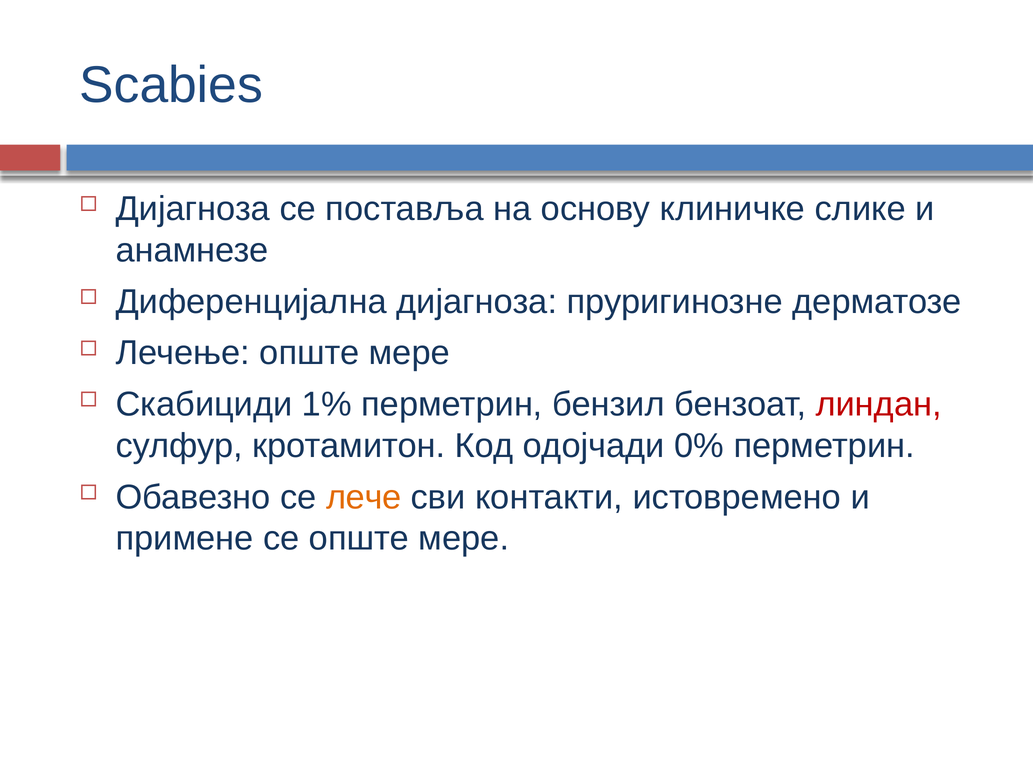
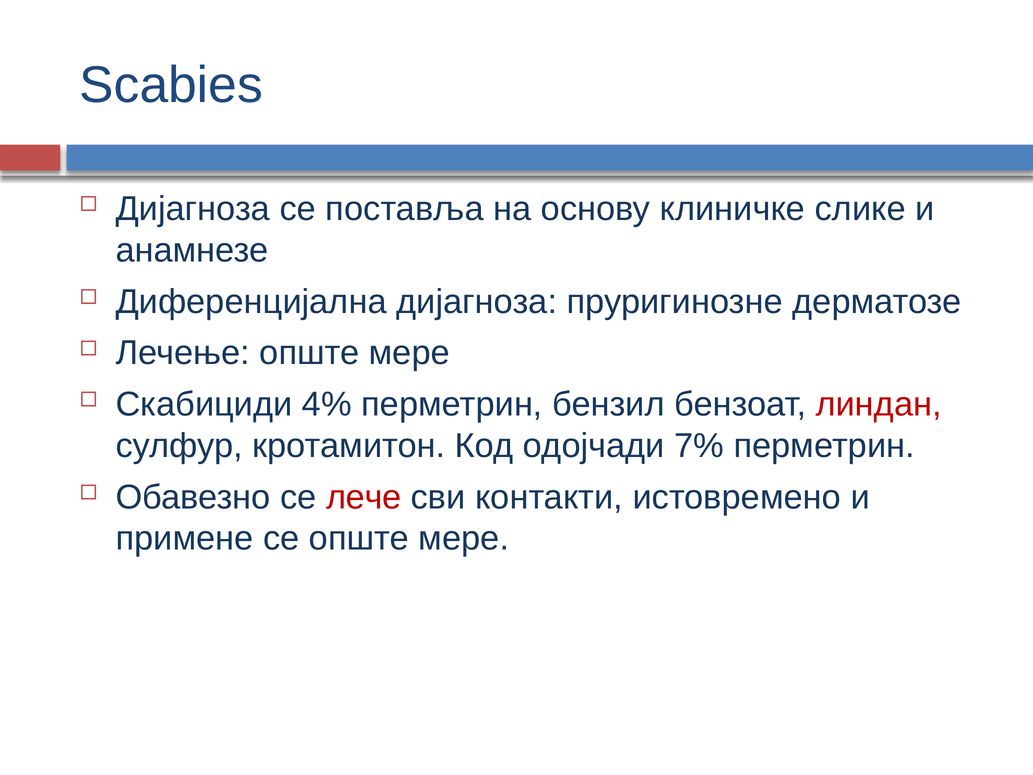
1%: 1% -> 4% (327, 404)
0%: 0% -> 7% (699, 446)
лече colour: orange -> red (364, 497)
